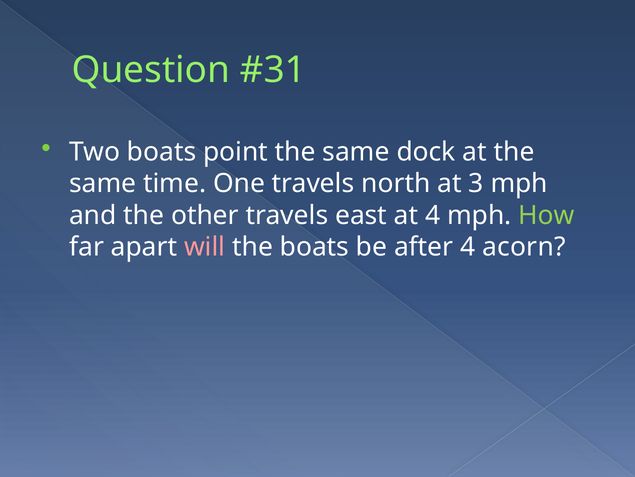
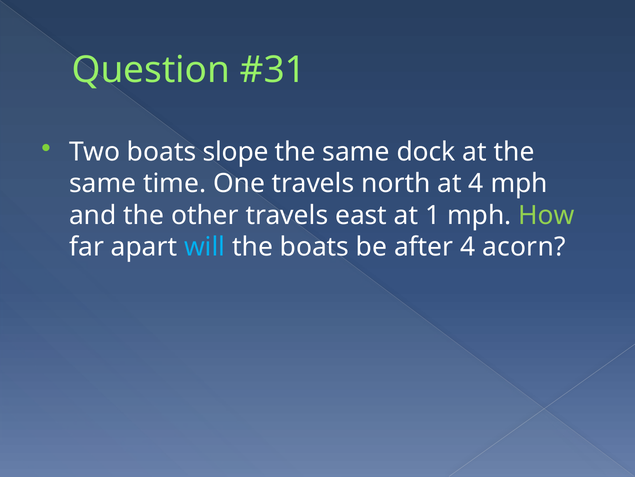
point: point -> slope (236, 152)
at 3: 3 -> 4 (476, 183)
at 4: 4 -> 1 (433, 215)
will colour: pink -> light blue (205, 247)
